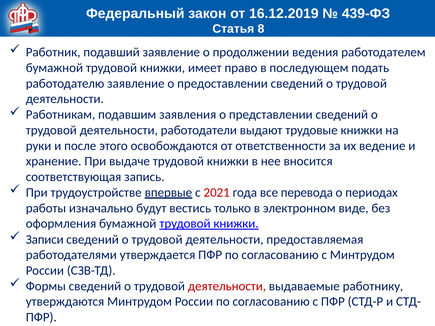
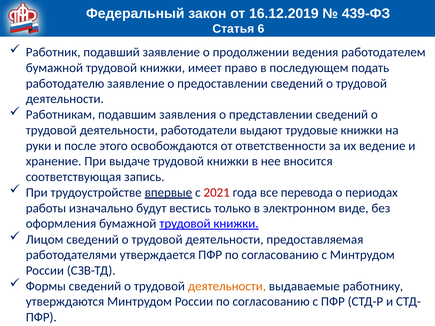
8: 8 -> 6 (261, 29)
Записи: Записи -> Лицом (45, 240)
деятельности colour: red -> orange (227, 286)
